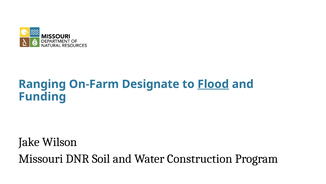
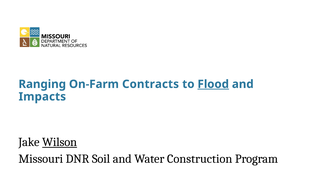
Designate: Designate -> Contracts (151, 84)
Funding: Funding -> Impacts (42, 96)
Wilson underline: none -> present (60, 142)
